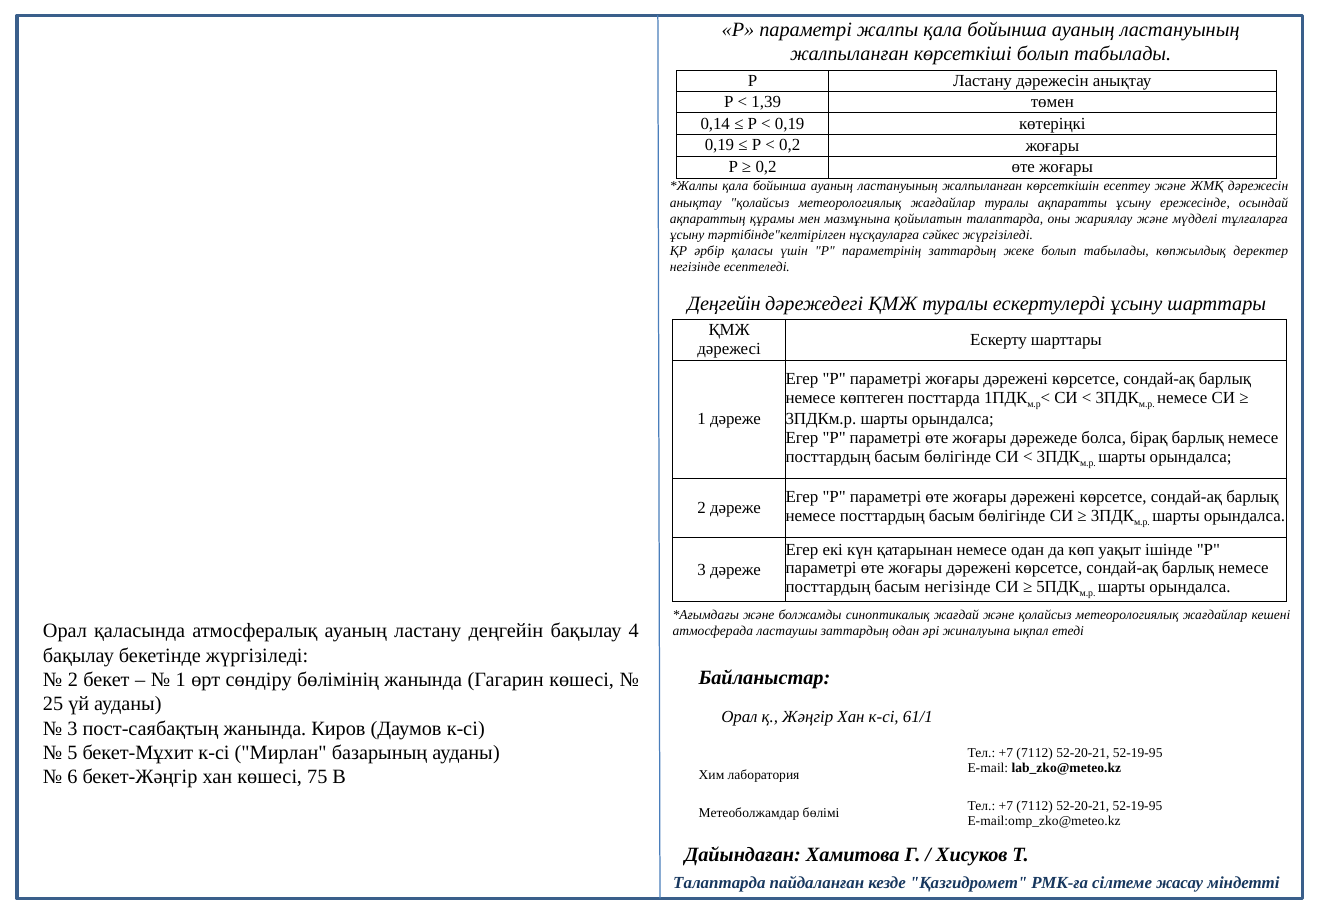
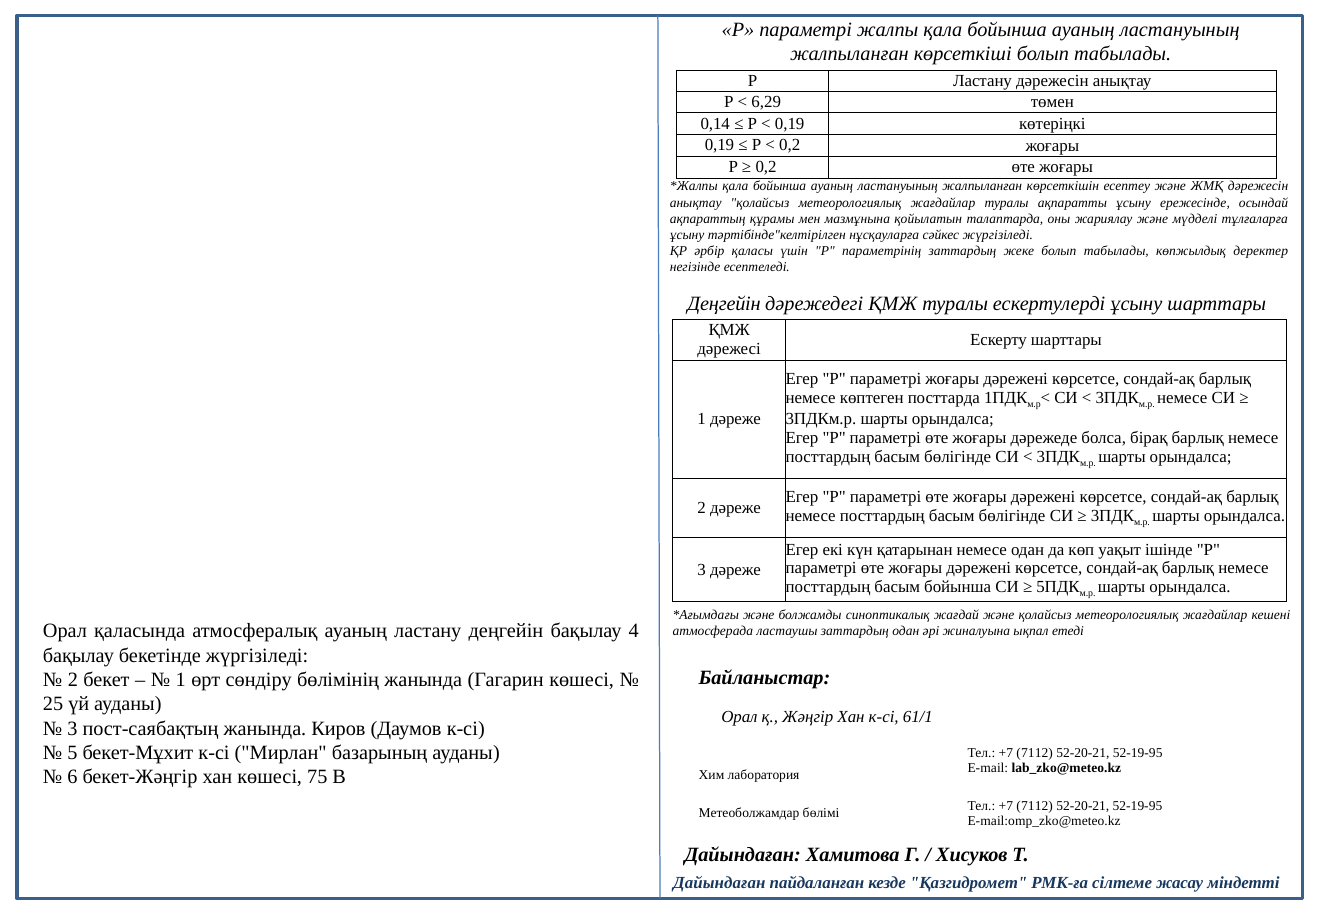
1,39: 1,39 -> 6,29 (766, 102)
басым негізінде: негізінде -> бойынша (958, 587)
Талаптарда: Талаптарда -> Дайындаған (719, 883)
